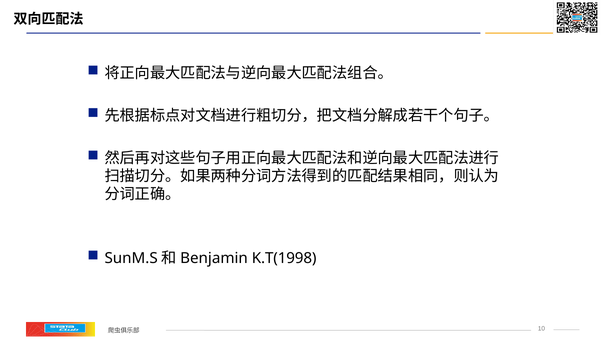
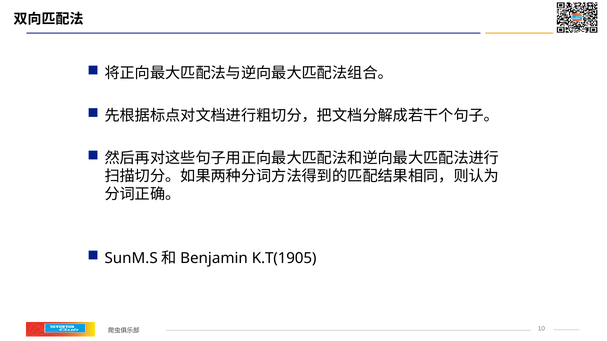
K.T(1998: K.T(1998 -> K.T(1905 (284, 258)
